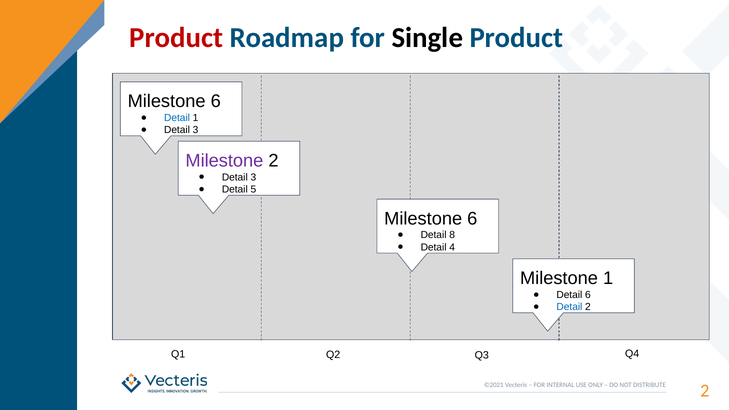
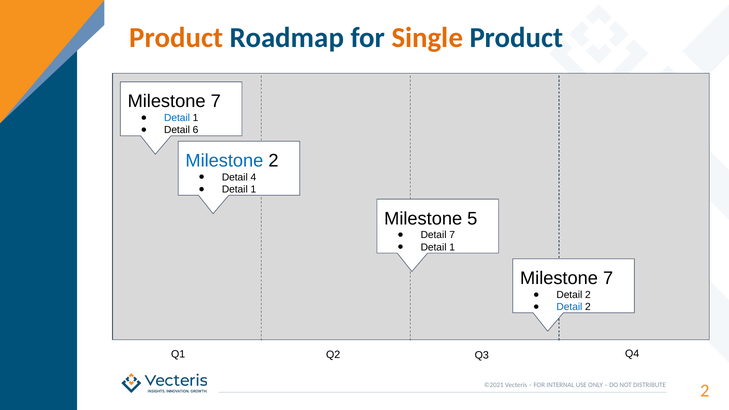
Product colour: red -> orange (176, 38)
Single colour: black -> orange (427, 38)
6: 6 -> 7 (216, 101)
3: 3 -> 6 (196, 130)
Milestone colour: purple -> blue (224, 161)
3: 3 -> 4 (253, 177)
5: 5 -> 1 (253, 189)
6: 6 -> 5 (472, 219)
Detail 8: 8 -> 7 (452, 235)
4: 4 -> 1 (452, 247)
1: 1 -> 7 (608, 278)
6: 6 -> 2 (588, 295)
